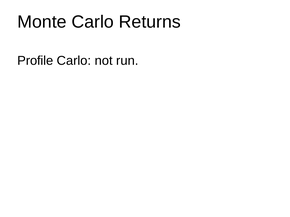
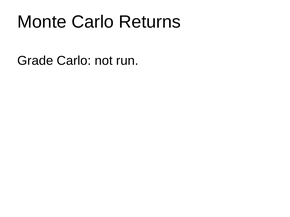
Profile: Profile -> Grade (35, 61)
